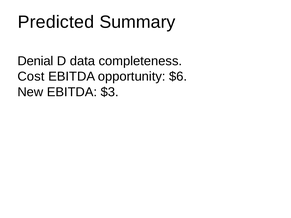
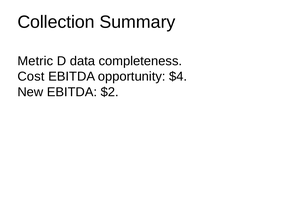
Predicted: Predicted -> Collection (56, 22)
Denial: Denial -> Metric (35, 61)
$6: $6 -> $4 (178, 77)
$3: $3 -> $2 (110, 92)
